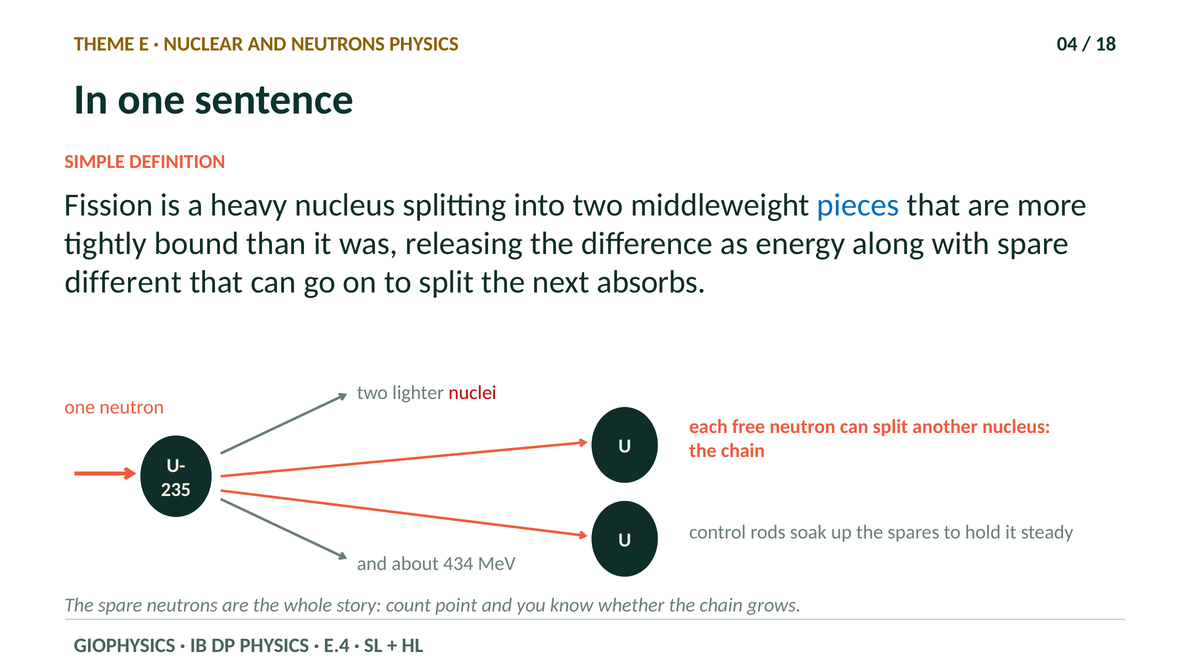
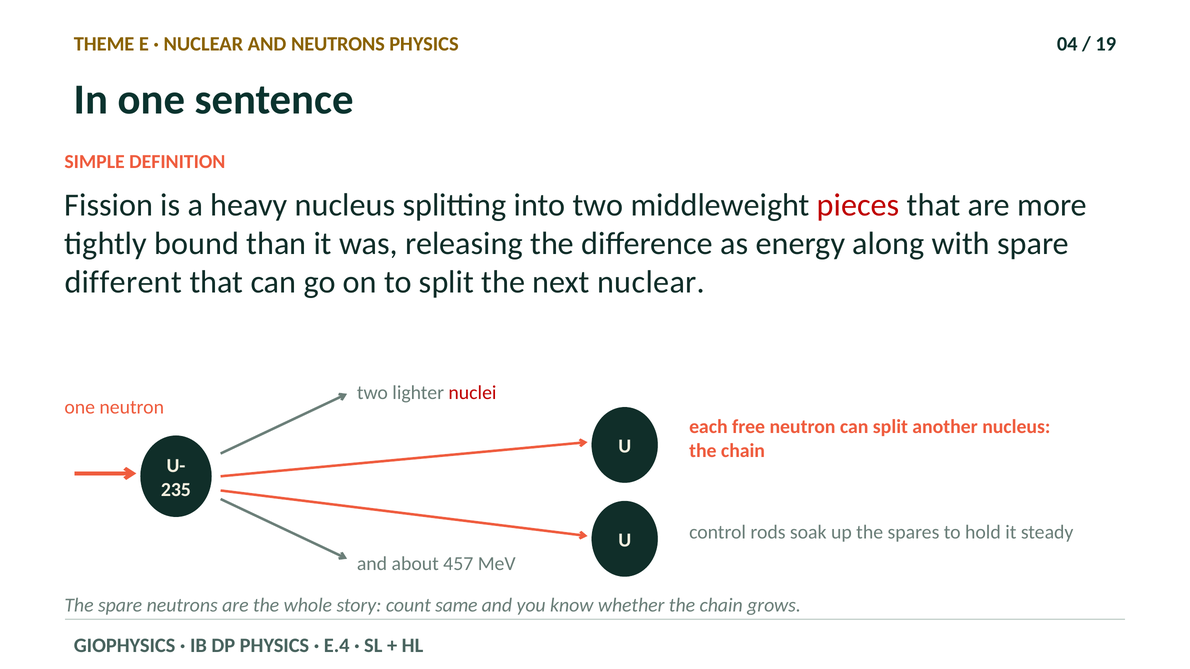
18: 18 -> 19 (1106, 44)
pieces colour: blue -> red (858, 205)
next absorbs: absorbs -> nuclear (651, 282)
434: 434 -> 457 (458, 564)
point: point -> same (456, 606)
